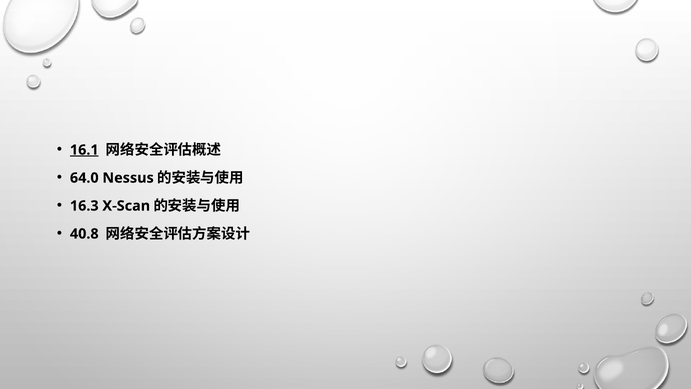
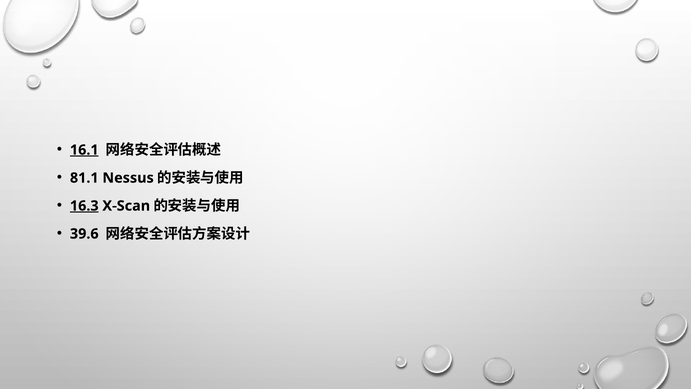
64.0: 64.0 -> 81.1 (84, 178)
16.3 underline: none -> present (84, 206)
40.8: 40.8 -> 39.6 (84, 234)
